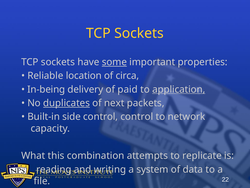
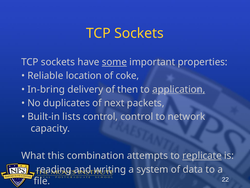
circa: circa -> coke (127, 76)
In-being: In-being -> In-bring (46, 89)
paid: paid -> then (128, 89)
duplicates underline: present -> none (67, 103)
side: side -> lists (71, 116)
replicate underline: none -> present (202, 155)
